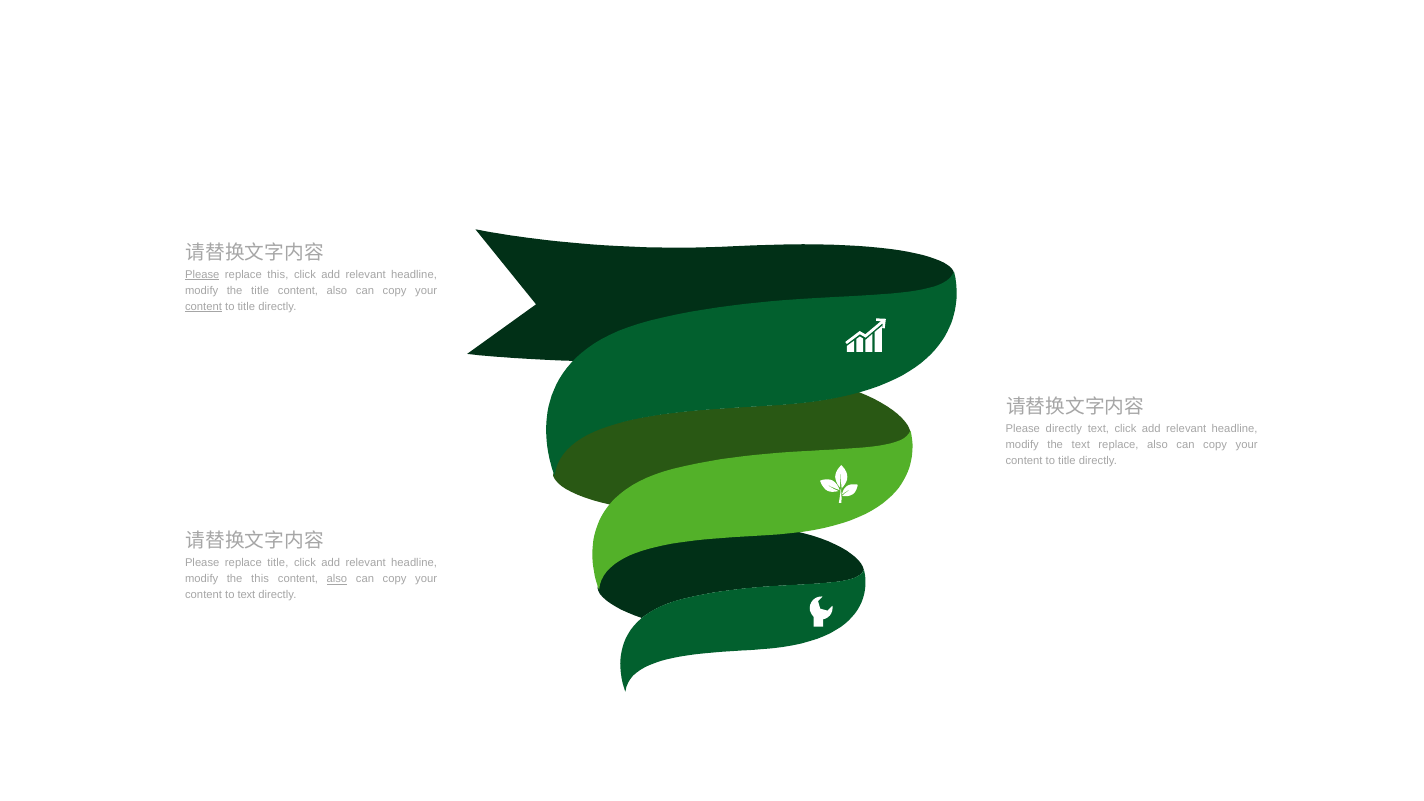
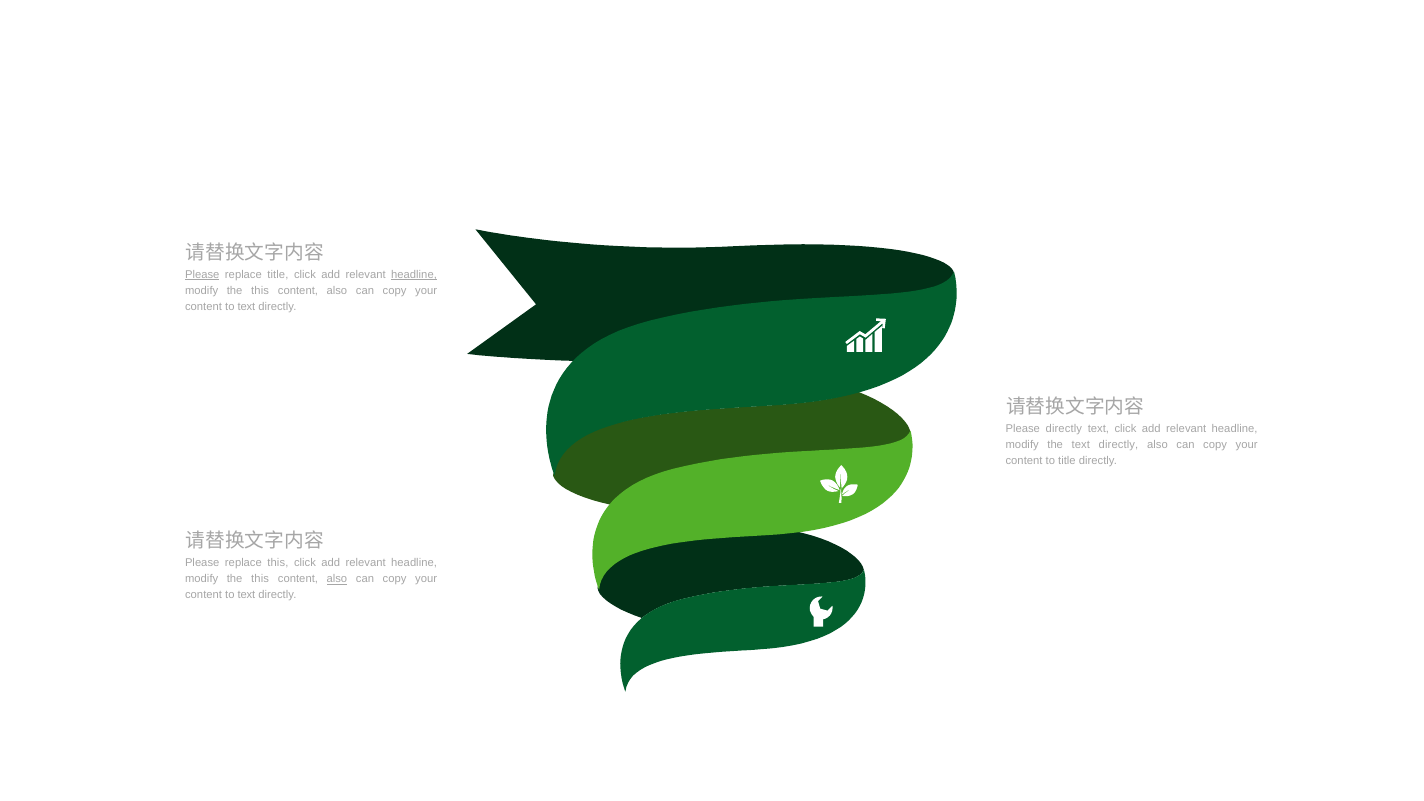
replace this: this -> title (278, 275)
headline underline: none -> present (414, 275)
title: title -> this (260, 291)
content underline: present -> none (204, 307)
title: title -> text (246, 307)
the text replace: replace -> directly (1118, 445)
replace title: title -> this (278, 563)
